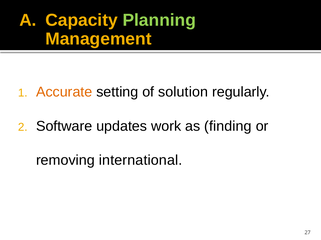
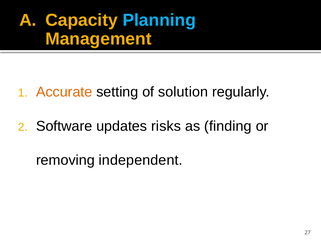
Planning colour: light green -> light blue (159, 20)
work: work -> risks (166, 126)
international: international -> independent (141, 161)
